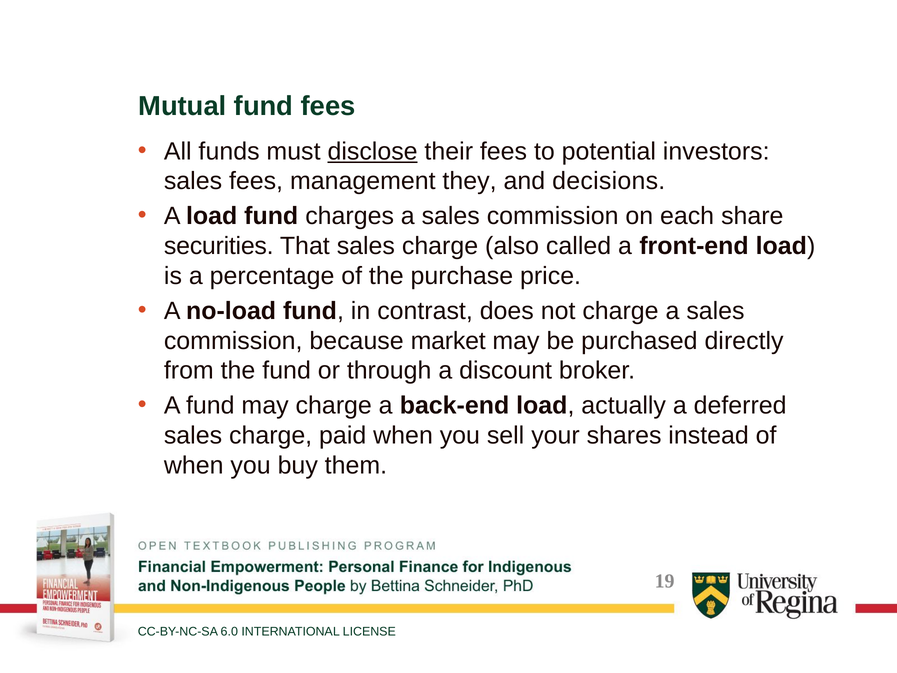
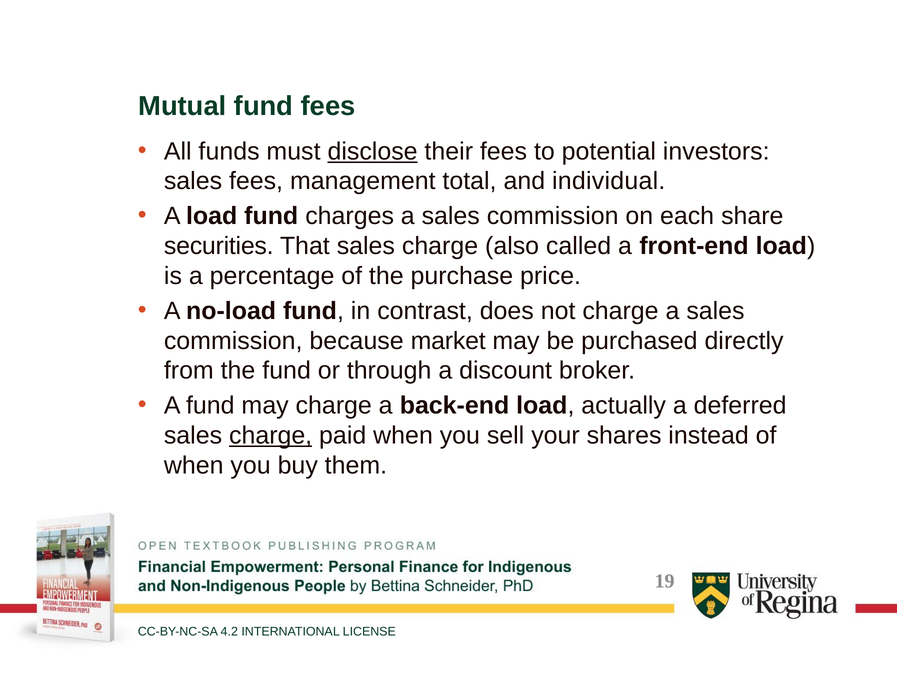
they: they -> total (469, 181)
decisions: decisions -> individual (609, 181)
charge underline: none -> present (271, 435)
6.0: 6.0 -> 4.2 (229, 631)
